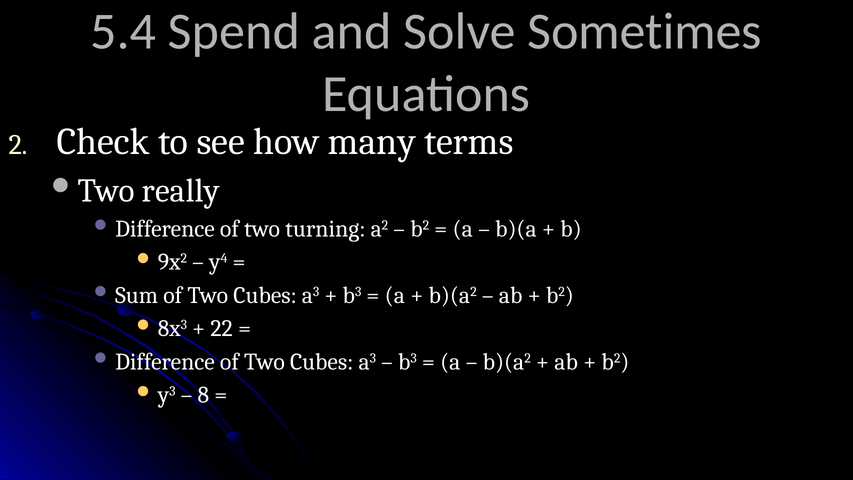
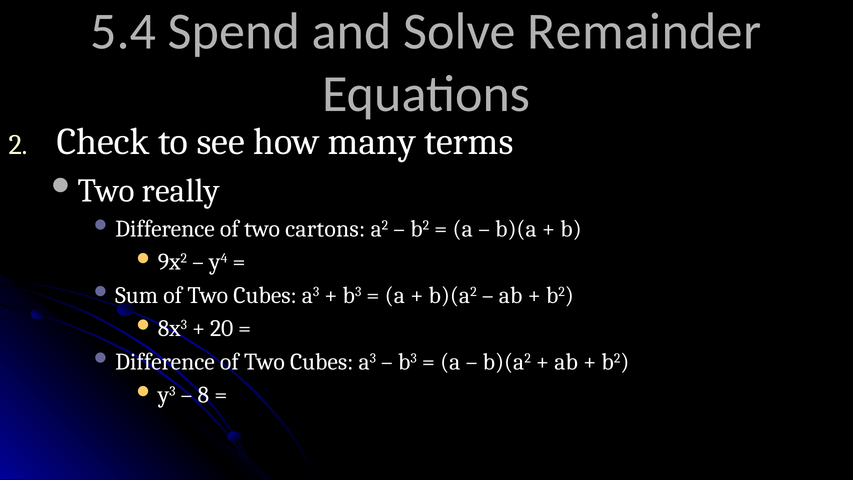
Sometimes: Sometimes -> Remainder (644, 32)
turning: turning -> cartons (325, 229)
22: 22 -> 20 (222, 328)
